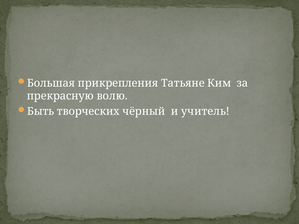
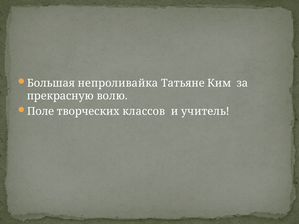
прикрепления: прикрепления -> непроливайка (118, 83)
Быть: Быть -> Поле (41, 112)
чёрный: чёрный -> классов (144, 112)
